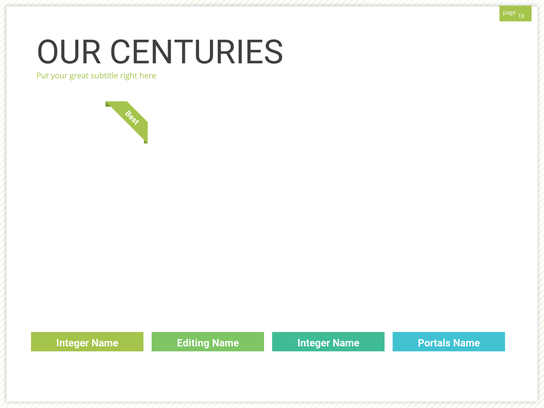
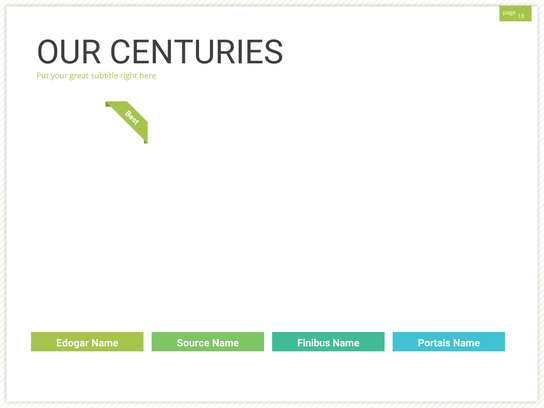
Integer: Integer -> Edogar (73, 343)
Editing: Editing -> Source (193, 343)
Name Integer: Integer -> Finibus (314, 343)
